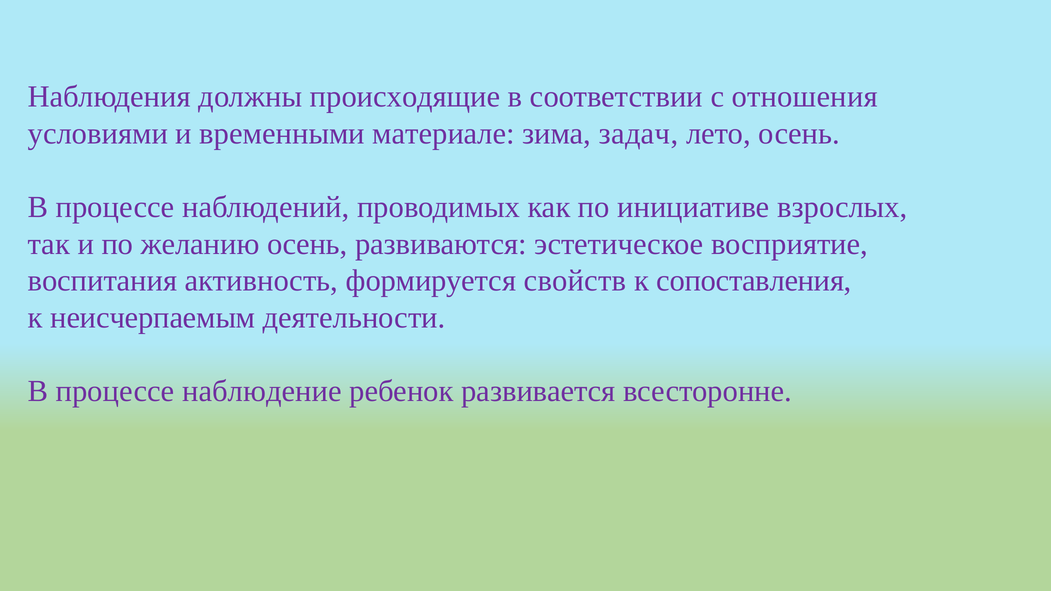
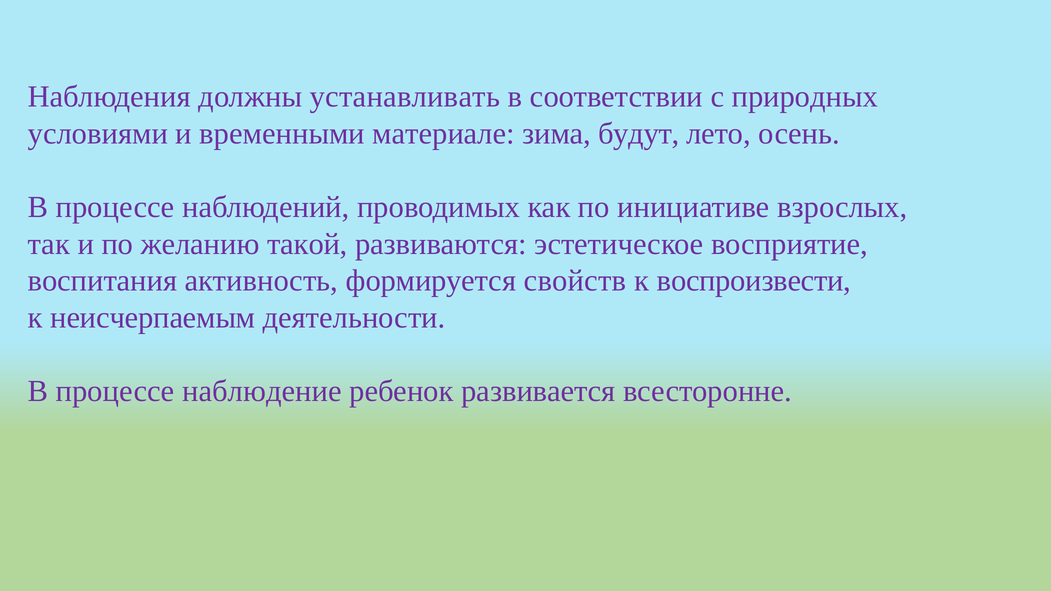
происходящие: происходящие -> устанавливать (405, 97)
отношения: отношения -> природных (805, 97)
задач: задач -> будут (639, 134)
желанию осень: осень -> такой (307, 244)
сопоставления: сопоставления -> воспроизвести (754, 281)
